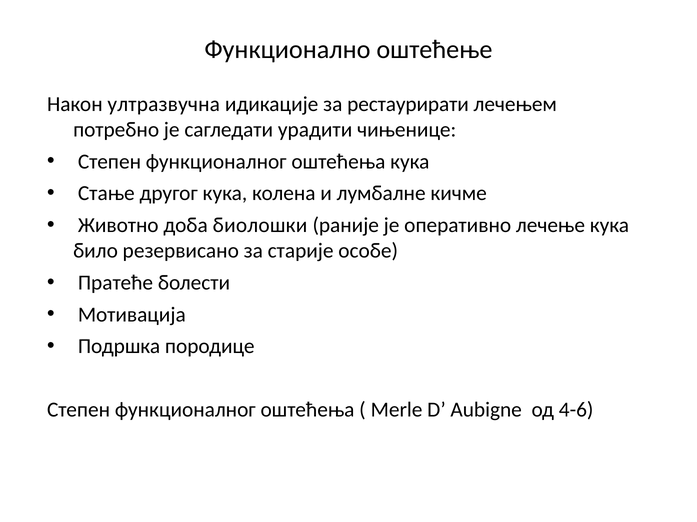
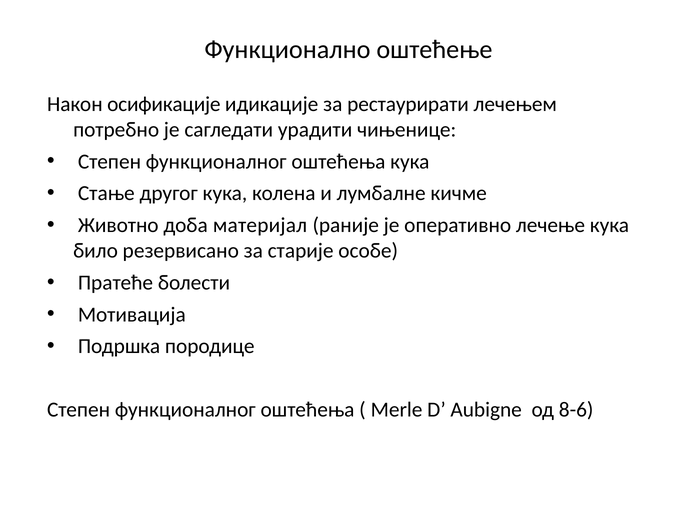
ултразвучна: ултразвучна -> осификације (164, 104)
биолошки: биолошки -> материјал (260, 225)
4-6: 4-6 -> 8-6 (576, 410)
